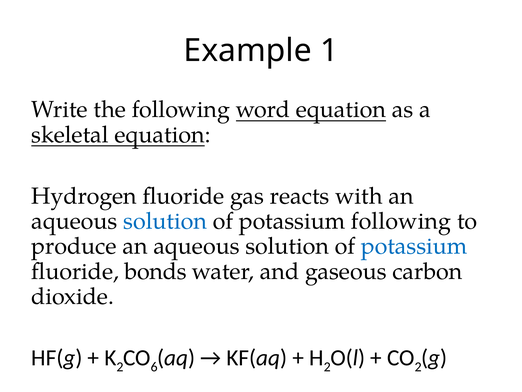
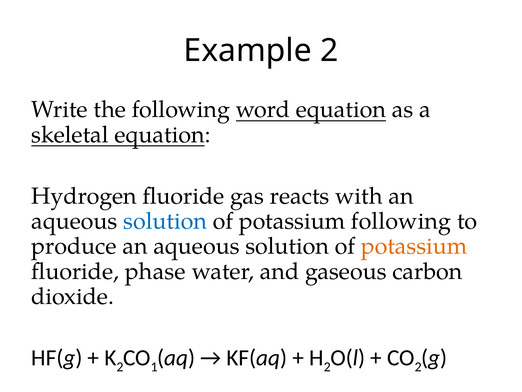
Example 1: 1 -> 2 (329, 51)
potassium colour: blue -> orange (414, 246)
bonds: bonds -> phase (155, 271)
6: 6 -> 1 (154, 366)
